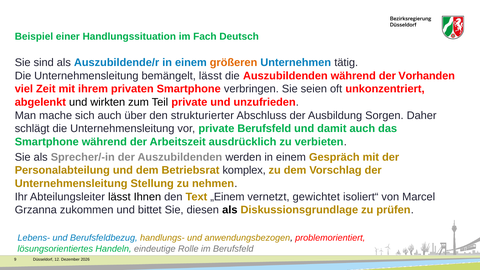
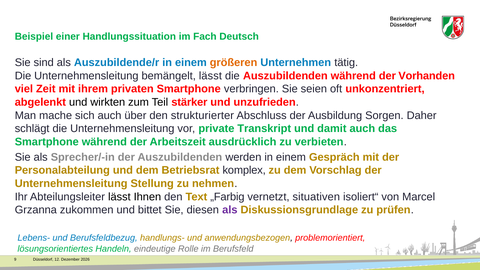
Teil private: private -> stärker (189, 102)
private Berufsfeld: Berufsfeld -> Transkript (264, 129)
„Einem: „Einem -> „Farbig (227, 197)
gewichtet: gewichtet -> situativen (316, 197)
als colour: black -> purple (230, 210)
